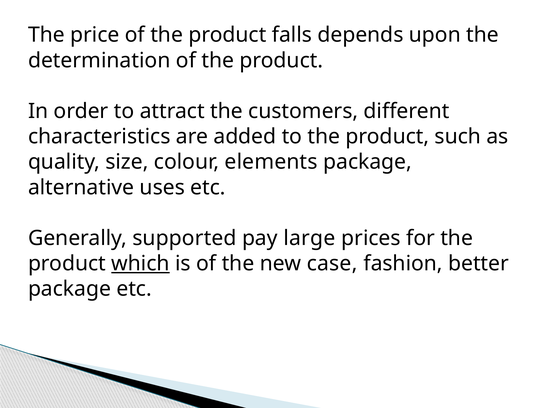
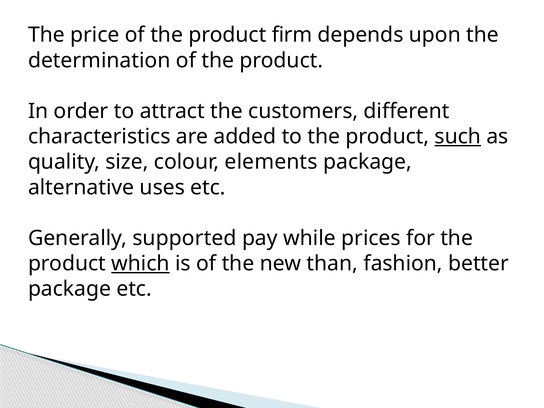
falls: falls -> firm (292, 35)
such underline: none -> present (458, 137)
large: large -> while (309, 238)
case: case -> than (332, 264)
